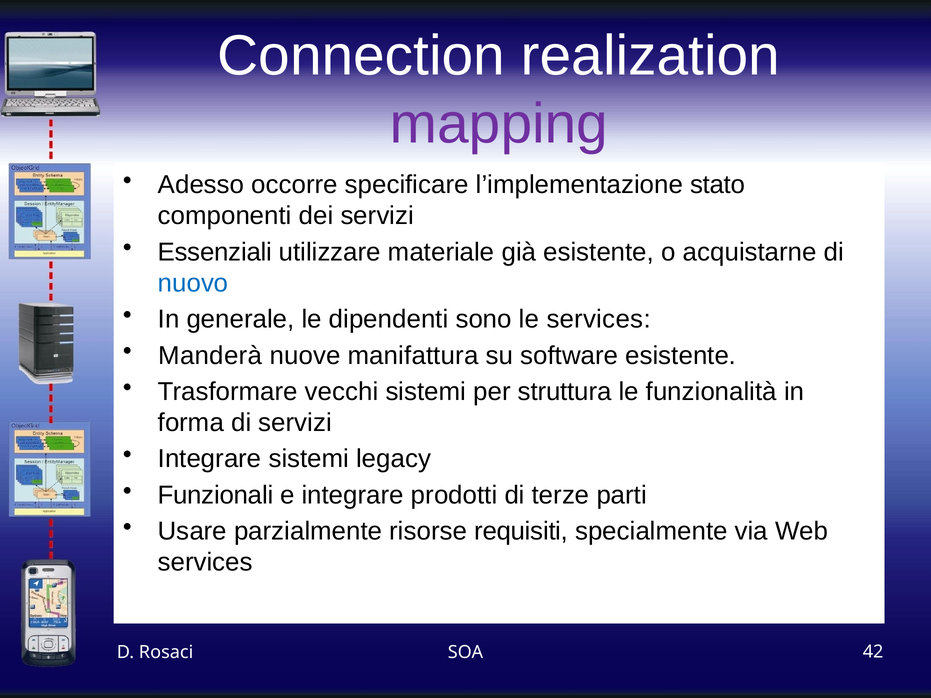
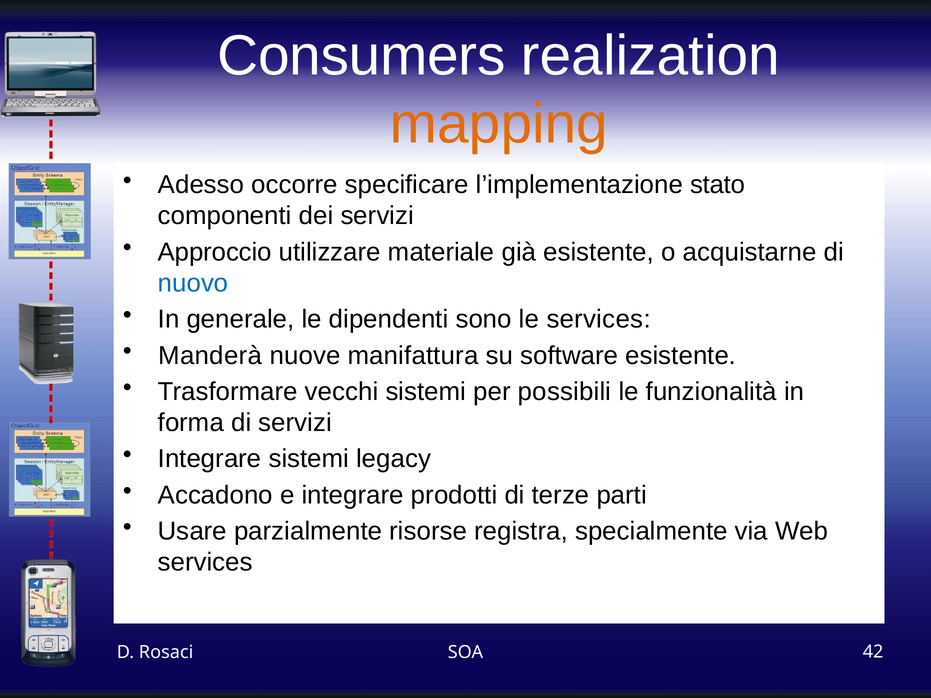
Connection: Connection -> Consumers (361, 56)
mapping colour: purple -> orange (499, 124)
Essenziali: Essenziali -> Approccio (215, 252)
struttura: struttura -> possibili (565, 392)
Funzionali: Funzionali -> Accadono (215, 495)
requisiti: requisiti -> registra (521, 532)
